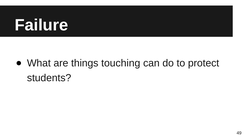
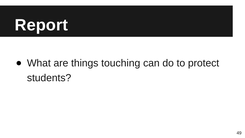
Failure: Failure -> Report (41, 25)
